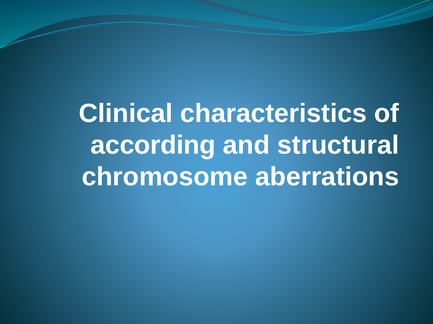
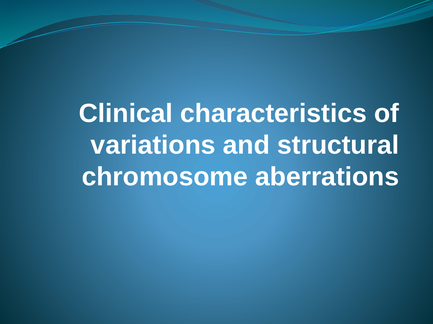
according: according -> variations (153, 145)
